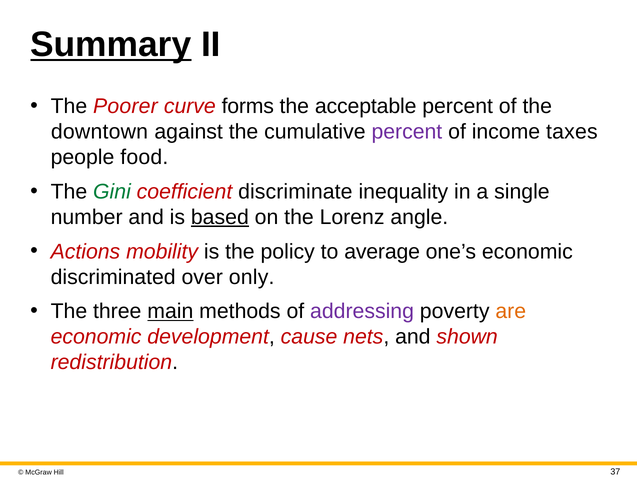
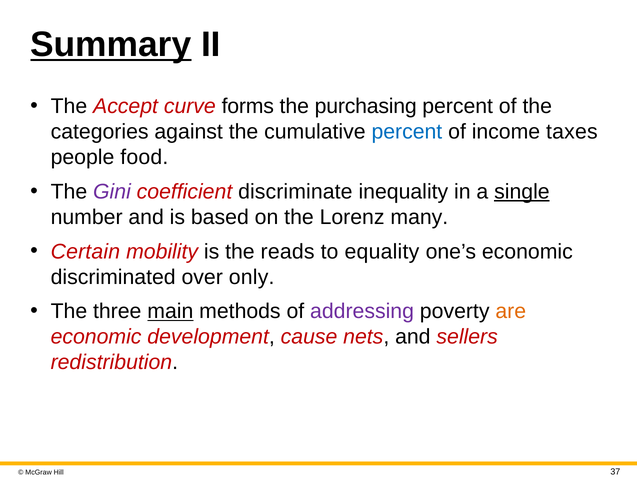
Poorer: Poorer -> Accept (126, 106)
acceptable: acceptable -> purchasing (366, 106)
downtown: downtown -> categories (100, 132)
percent colour: purple -> blue (407, 132)
Gini colour: green -> purple (112, 192)
single underline: none -> present (522, 192)
based underline: present -> none (220, 217)
angle: angle -> many (419, 217)
Actions: Actions -> Certain (85, 251)
policy: policy -> reads (288, 251)
average: average -> equality (382, 251)
shown: shown -> sellers (467, 337)
